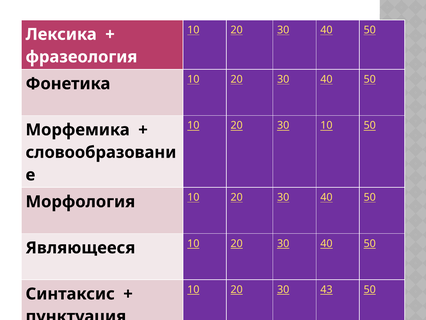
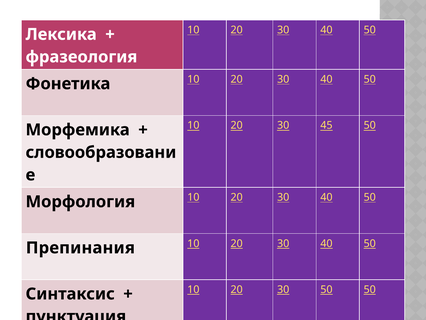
30 10: 10 -> 45 (326, 125)
Являющееся: Являющееся -> Препинания (80, 247)
30 43: 43 -> 50 (326, 289)
